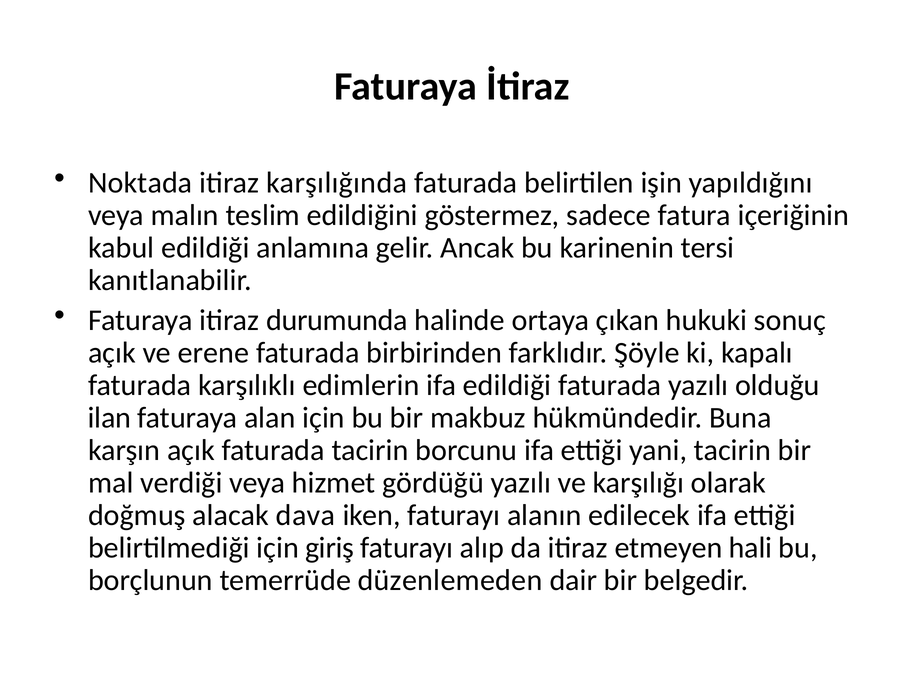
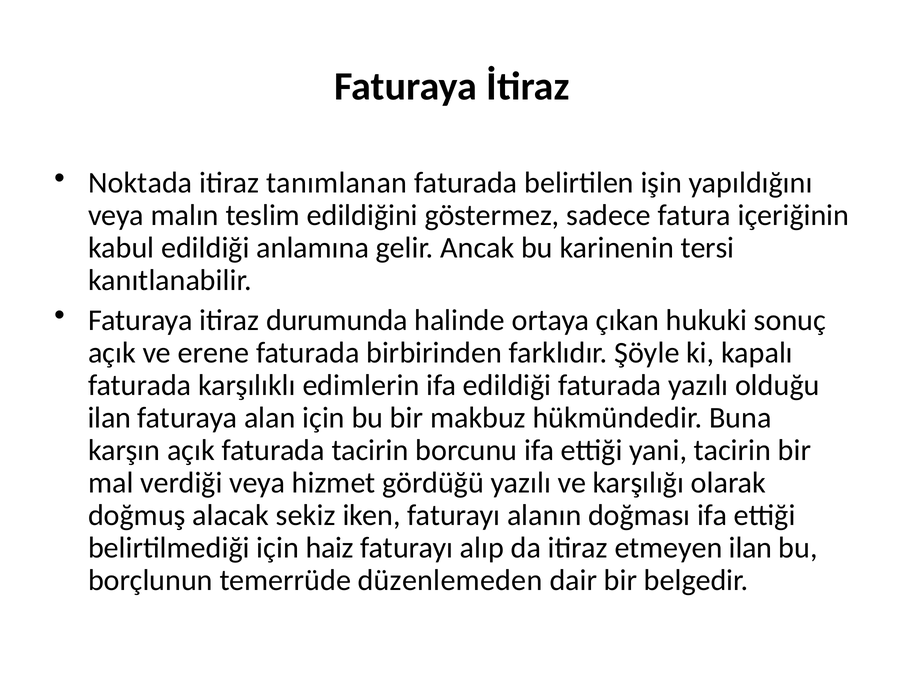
karşılığında: karşılığında -> tanımlanan (337, 183)
dava: dava -> sekiz (306, 515)
edilecek: edilecek -> doğması (639, 515)
giriş: giriş -> haiz (330, 548)
etmeyen hali: hali -> ilan (751, 548)
